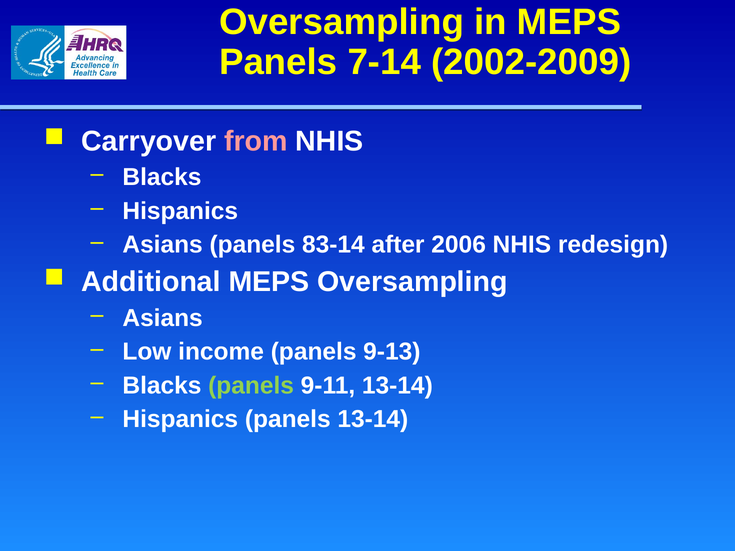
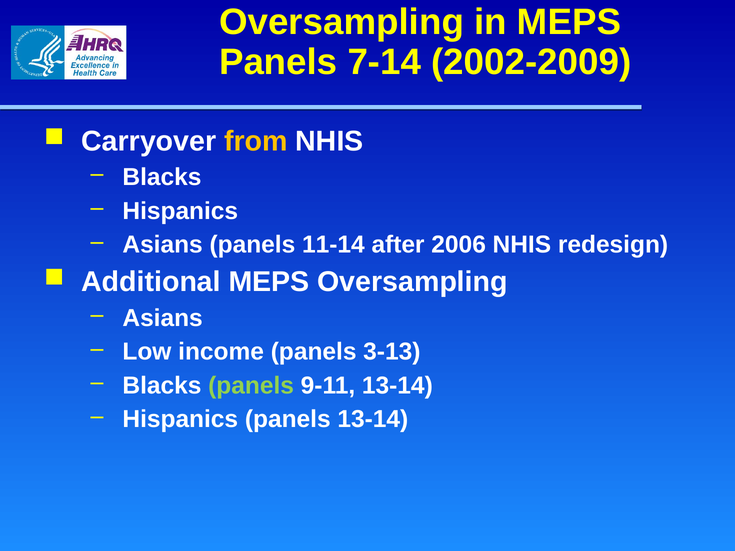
from colour: pink -> yellow (256, 141)
83-14: 83-14 -> 11-14 (333, 245)
9-13: 9-13 -> 3-13 (392, 352)
